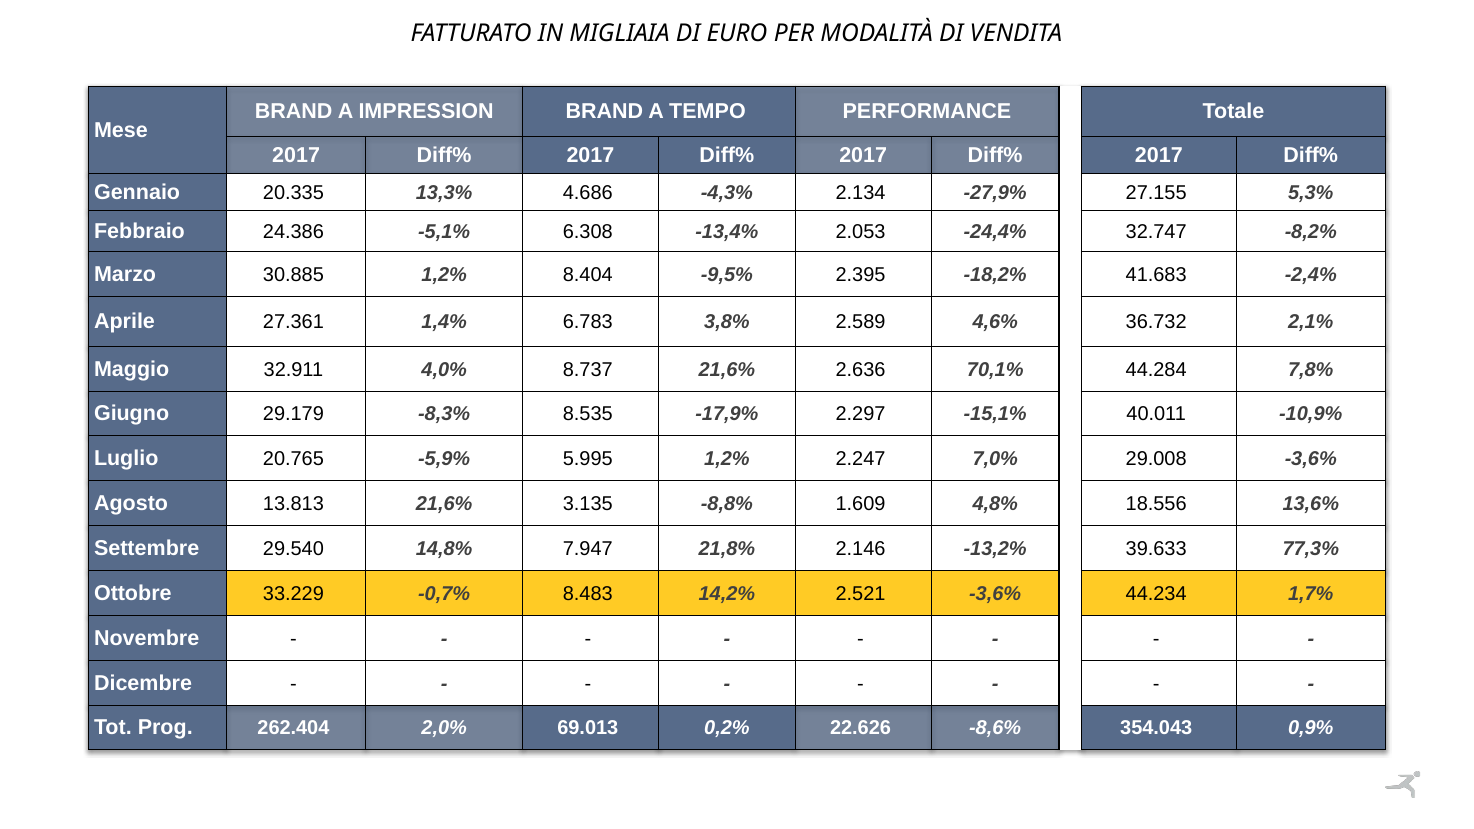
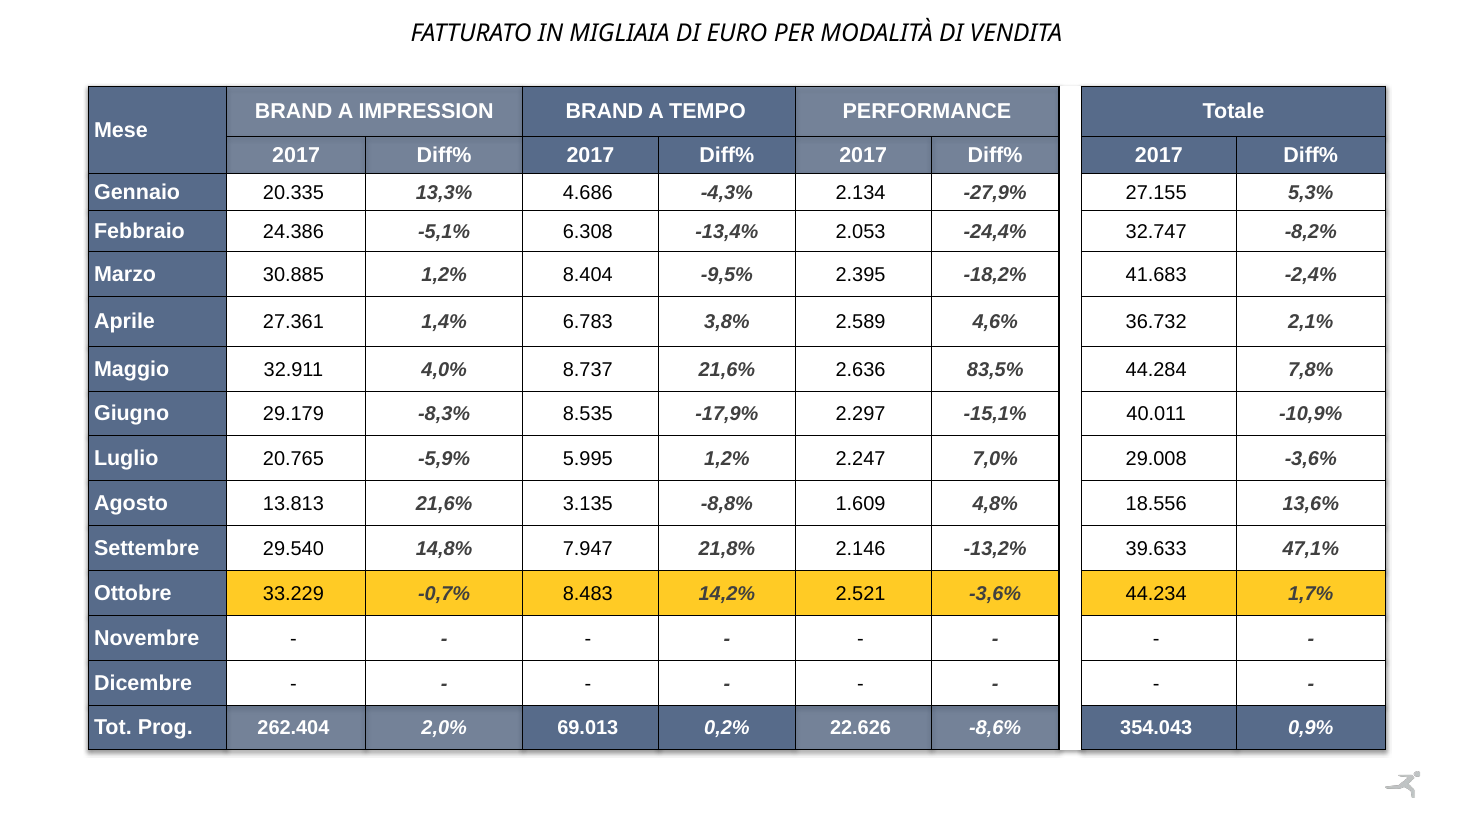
70,1%: 70,1% -> 83,5% (995, 370)
77,3%: 77,3% -> 47,1% (1311, 549)
